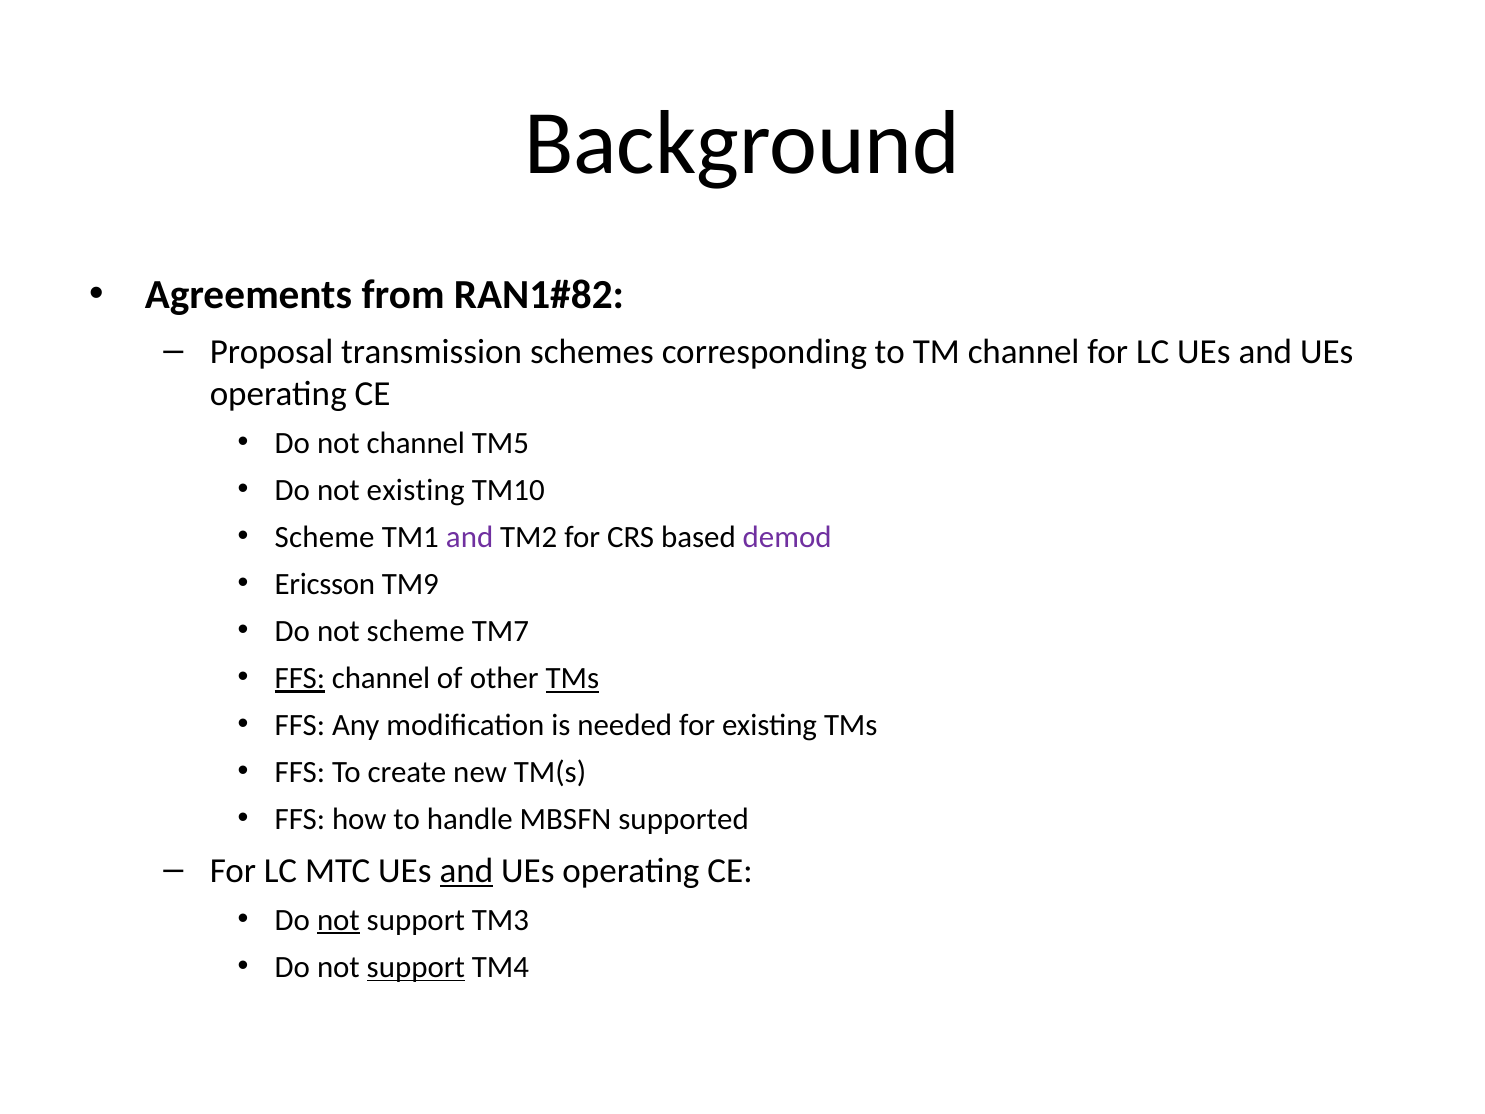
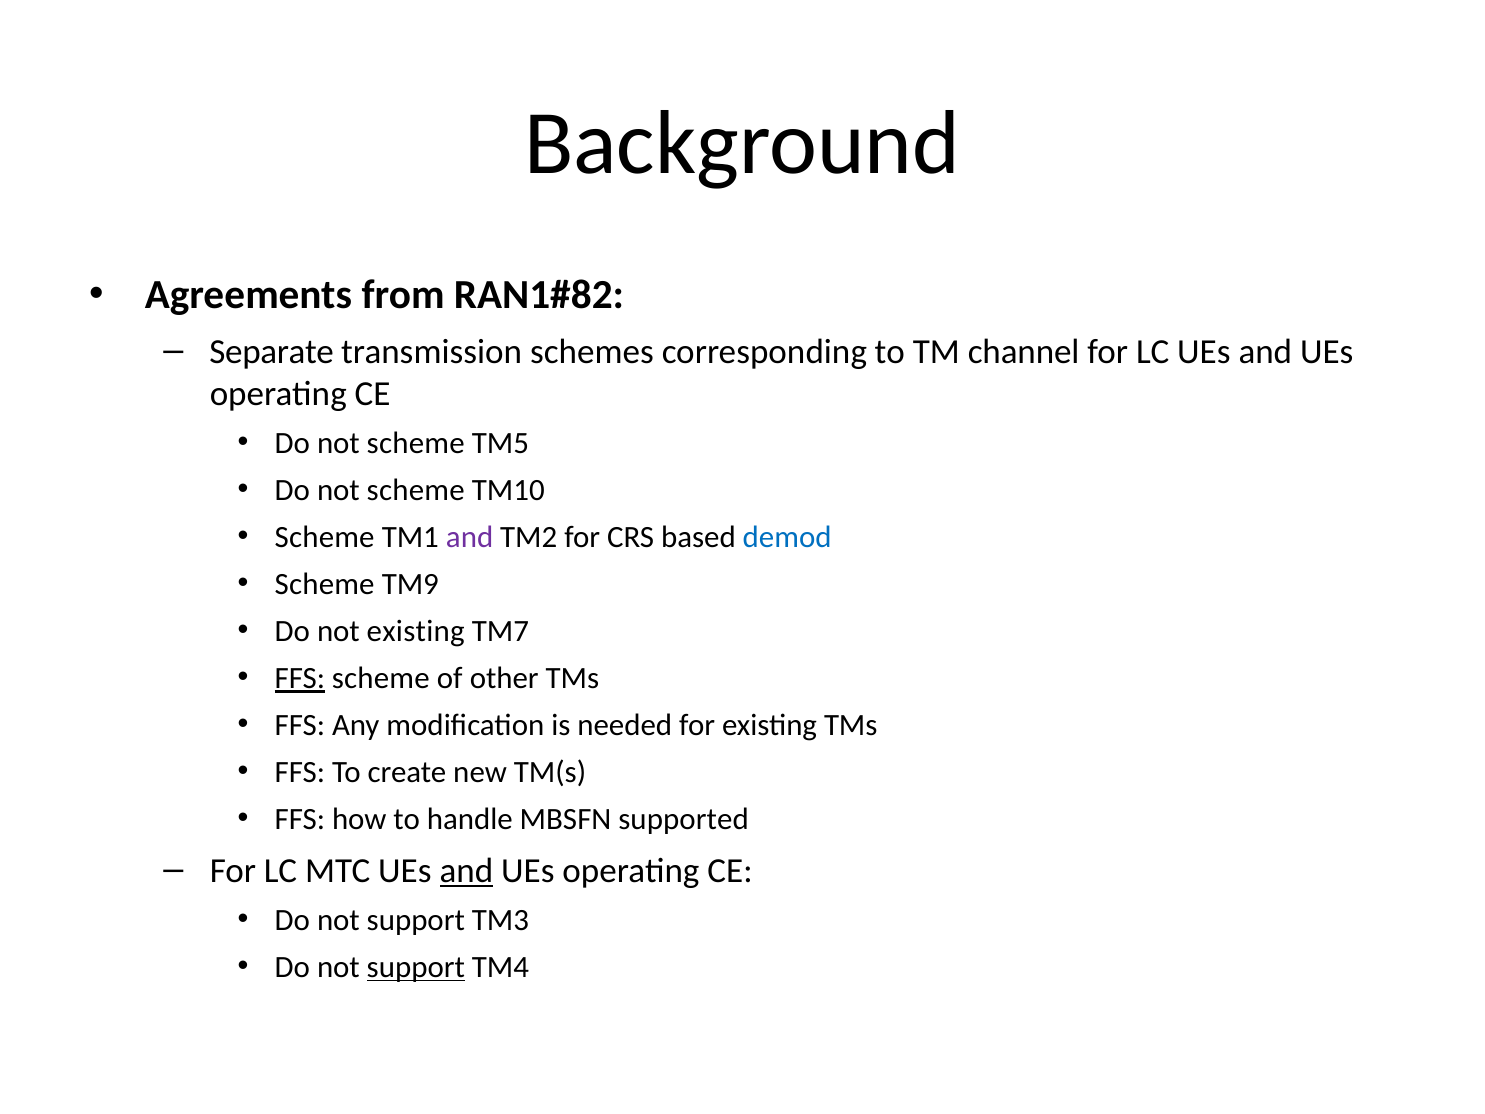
Proposal: Proposal -> Separate (272, 352)
channel: channel -> scheme (416, 443)
existing: existing -> scheme (416, 490)
demod colour: purple -> blue (787, 537)
Ericsson: Ericsson -> Scheme (325, 584)
not scheme: scheme -> existing (416, 631)
FFS channel: channel -> scheme (381, 678)
TMs underline: present -> none (572, 678)
not underline: present -> none (338, 920)
